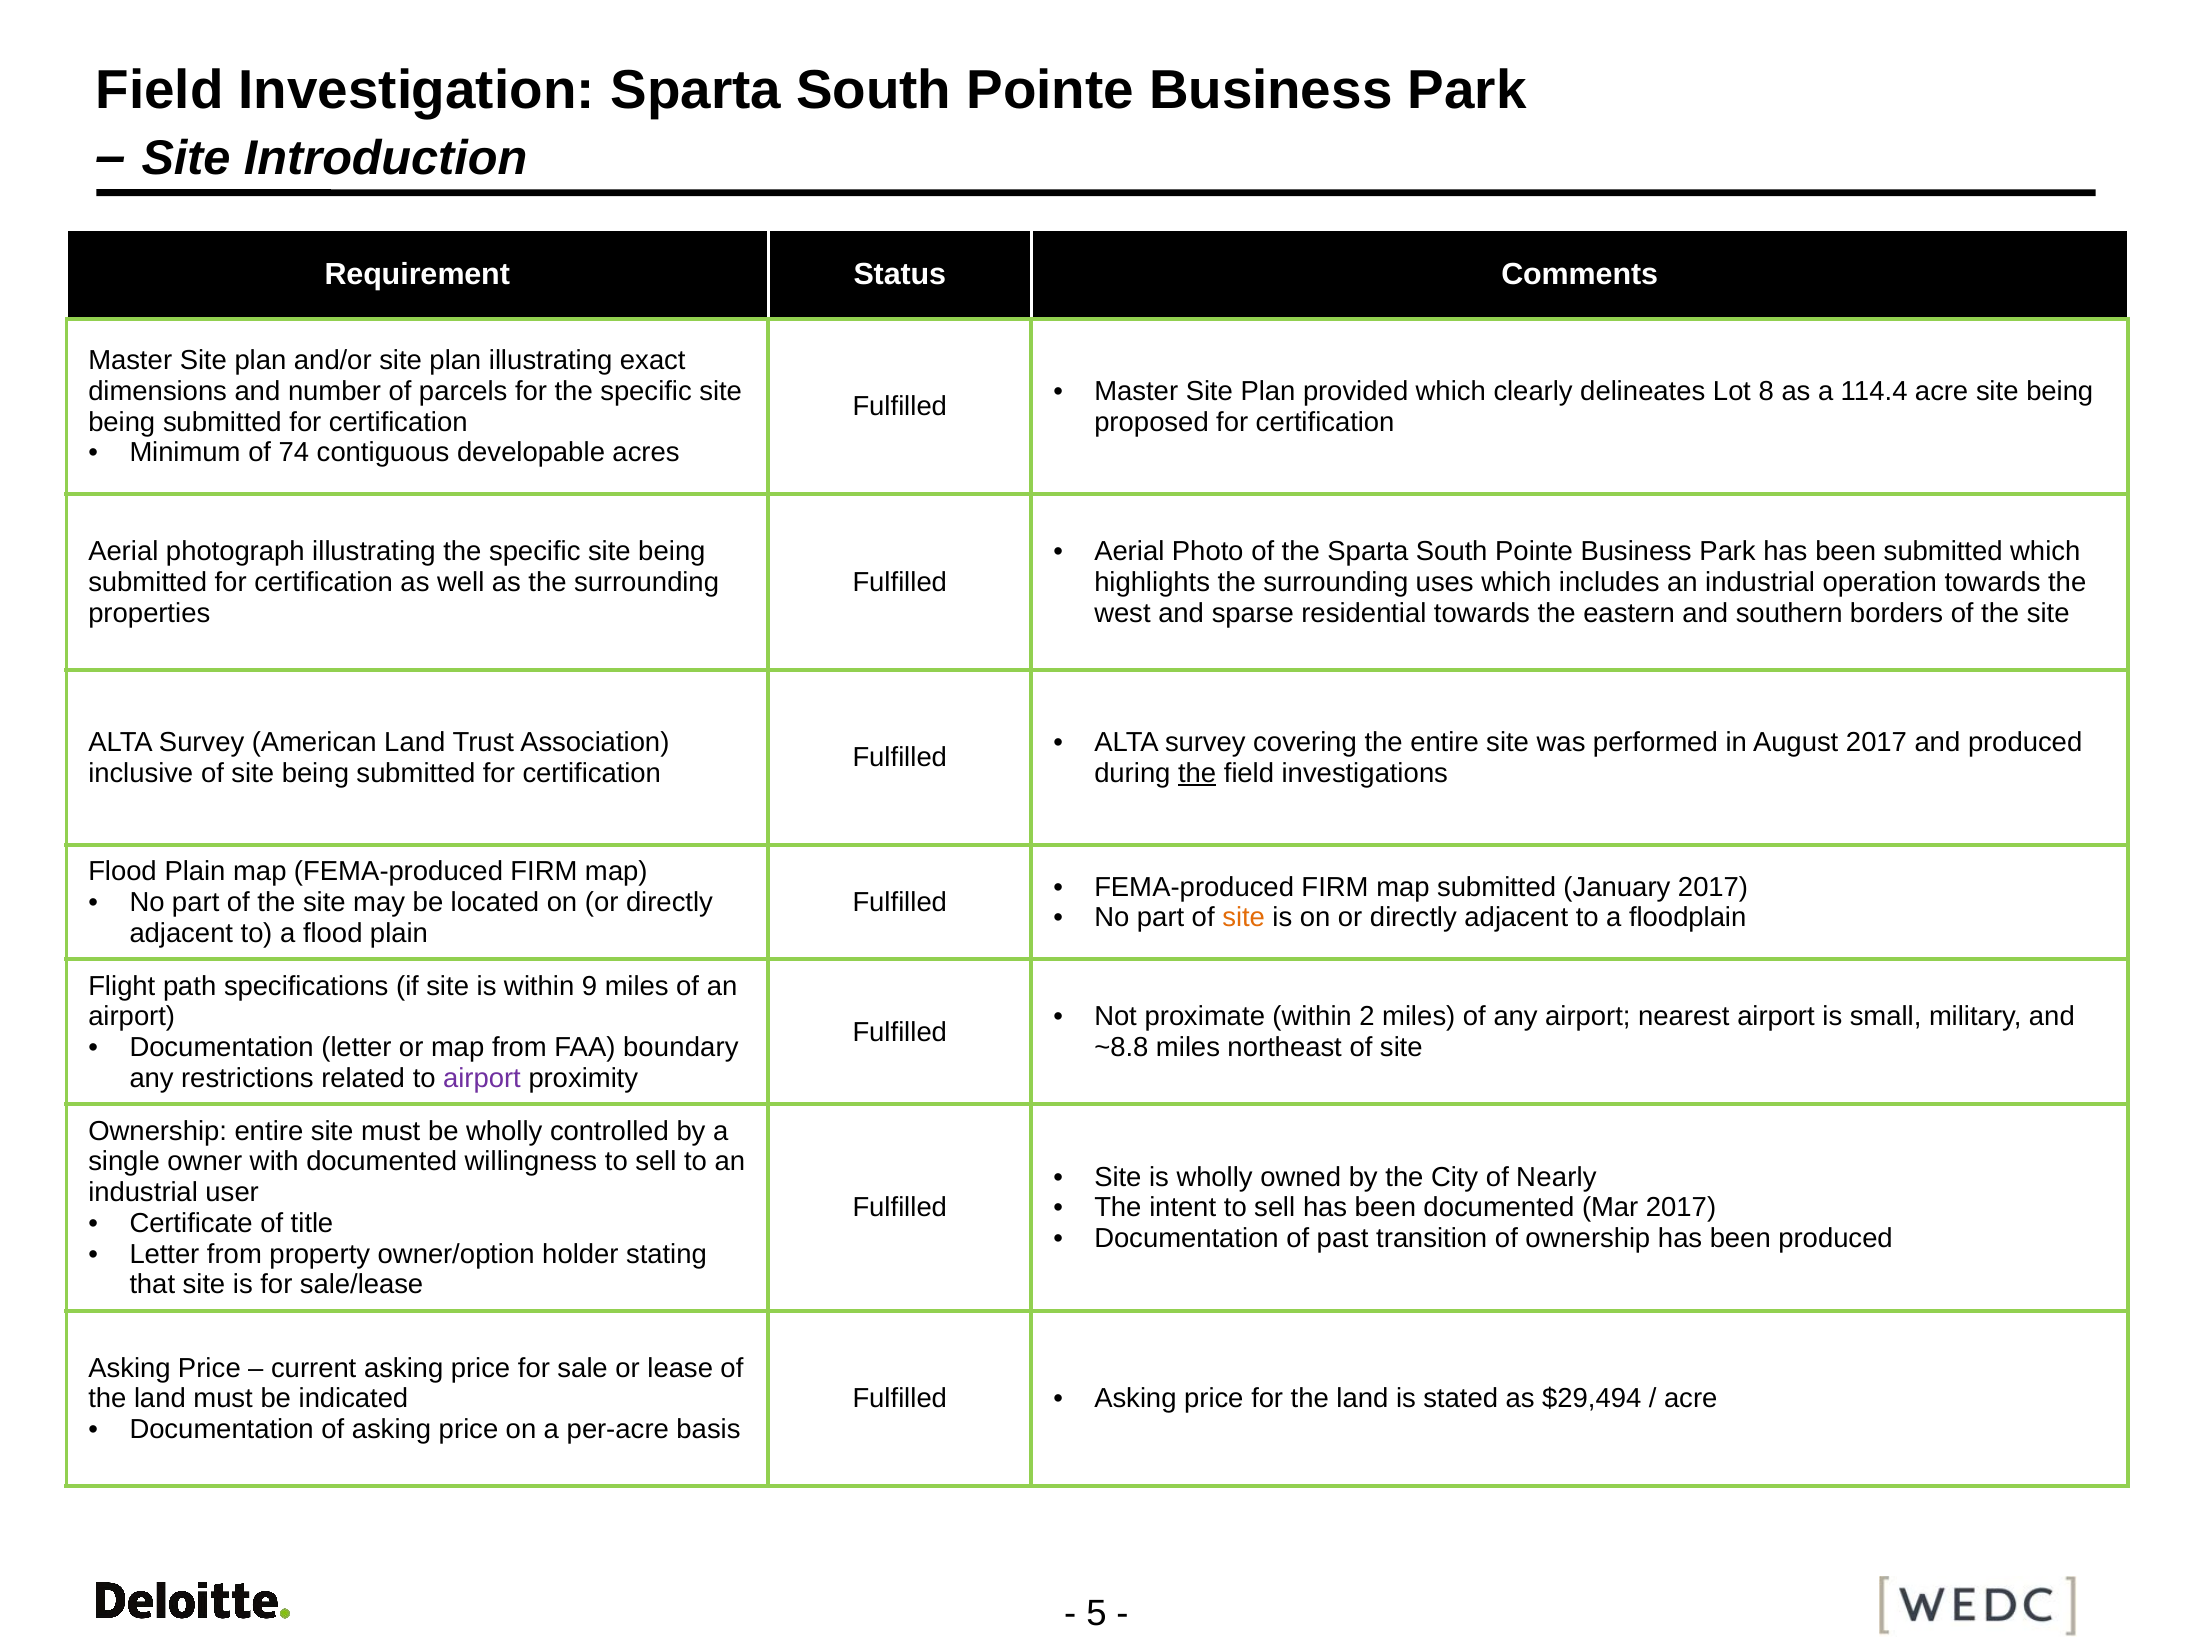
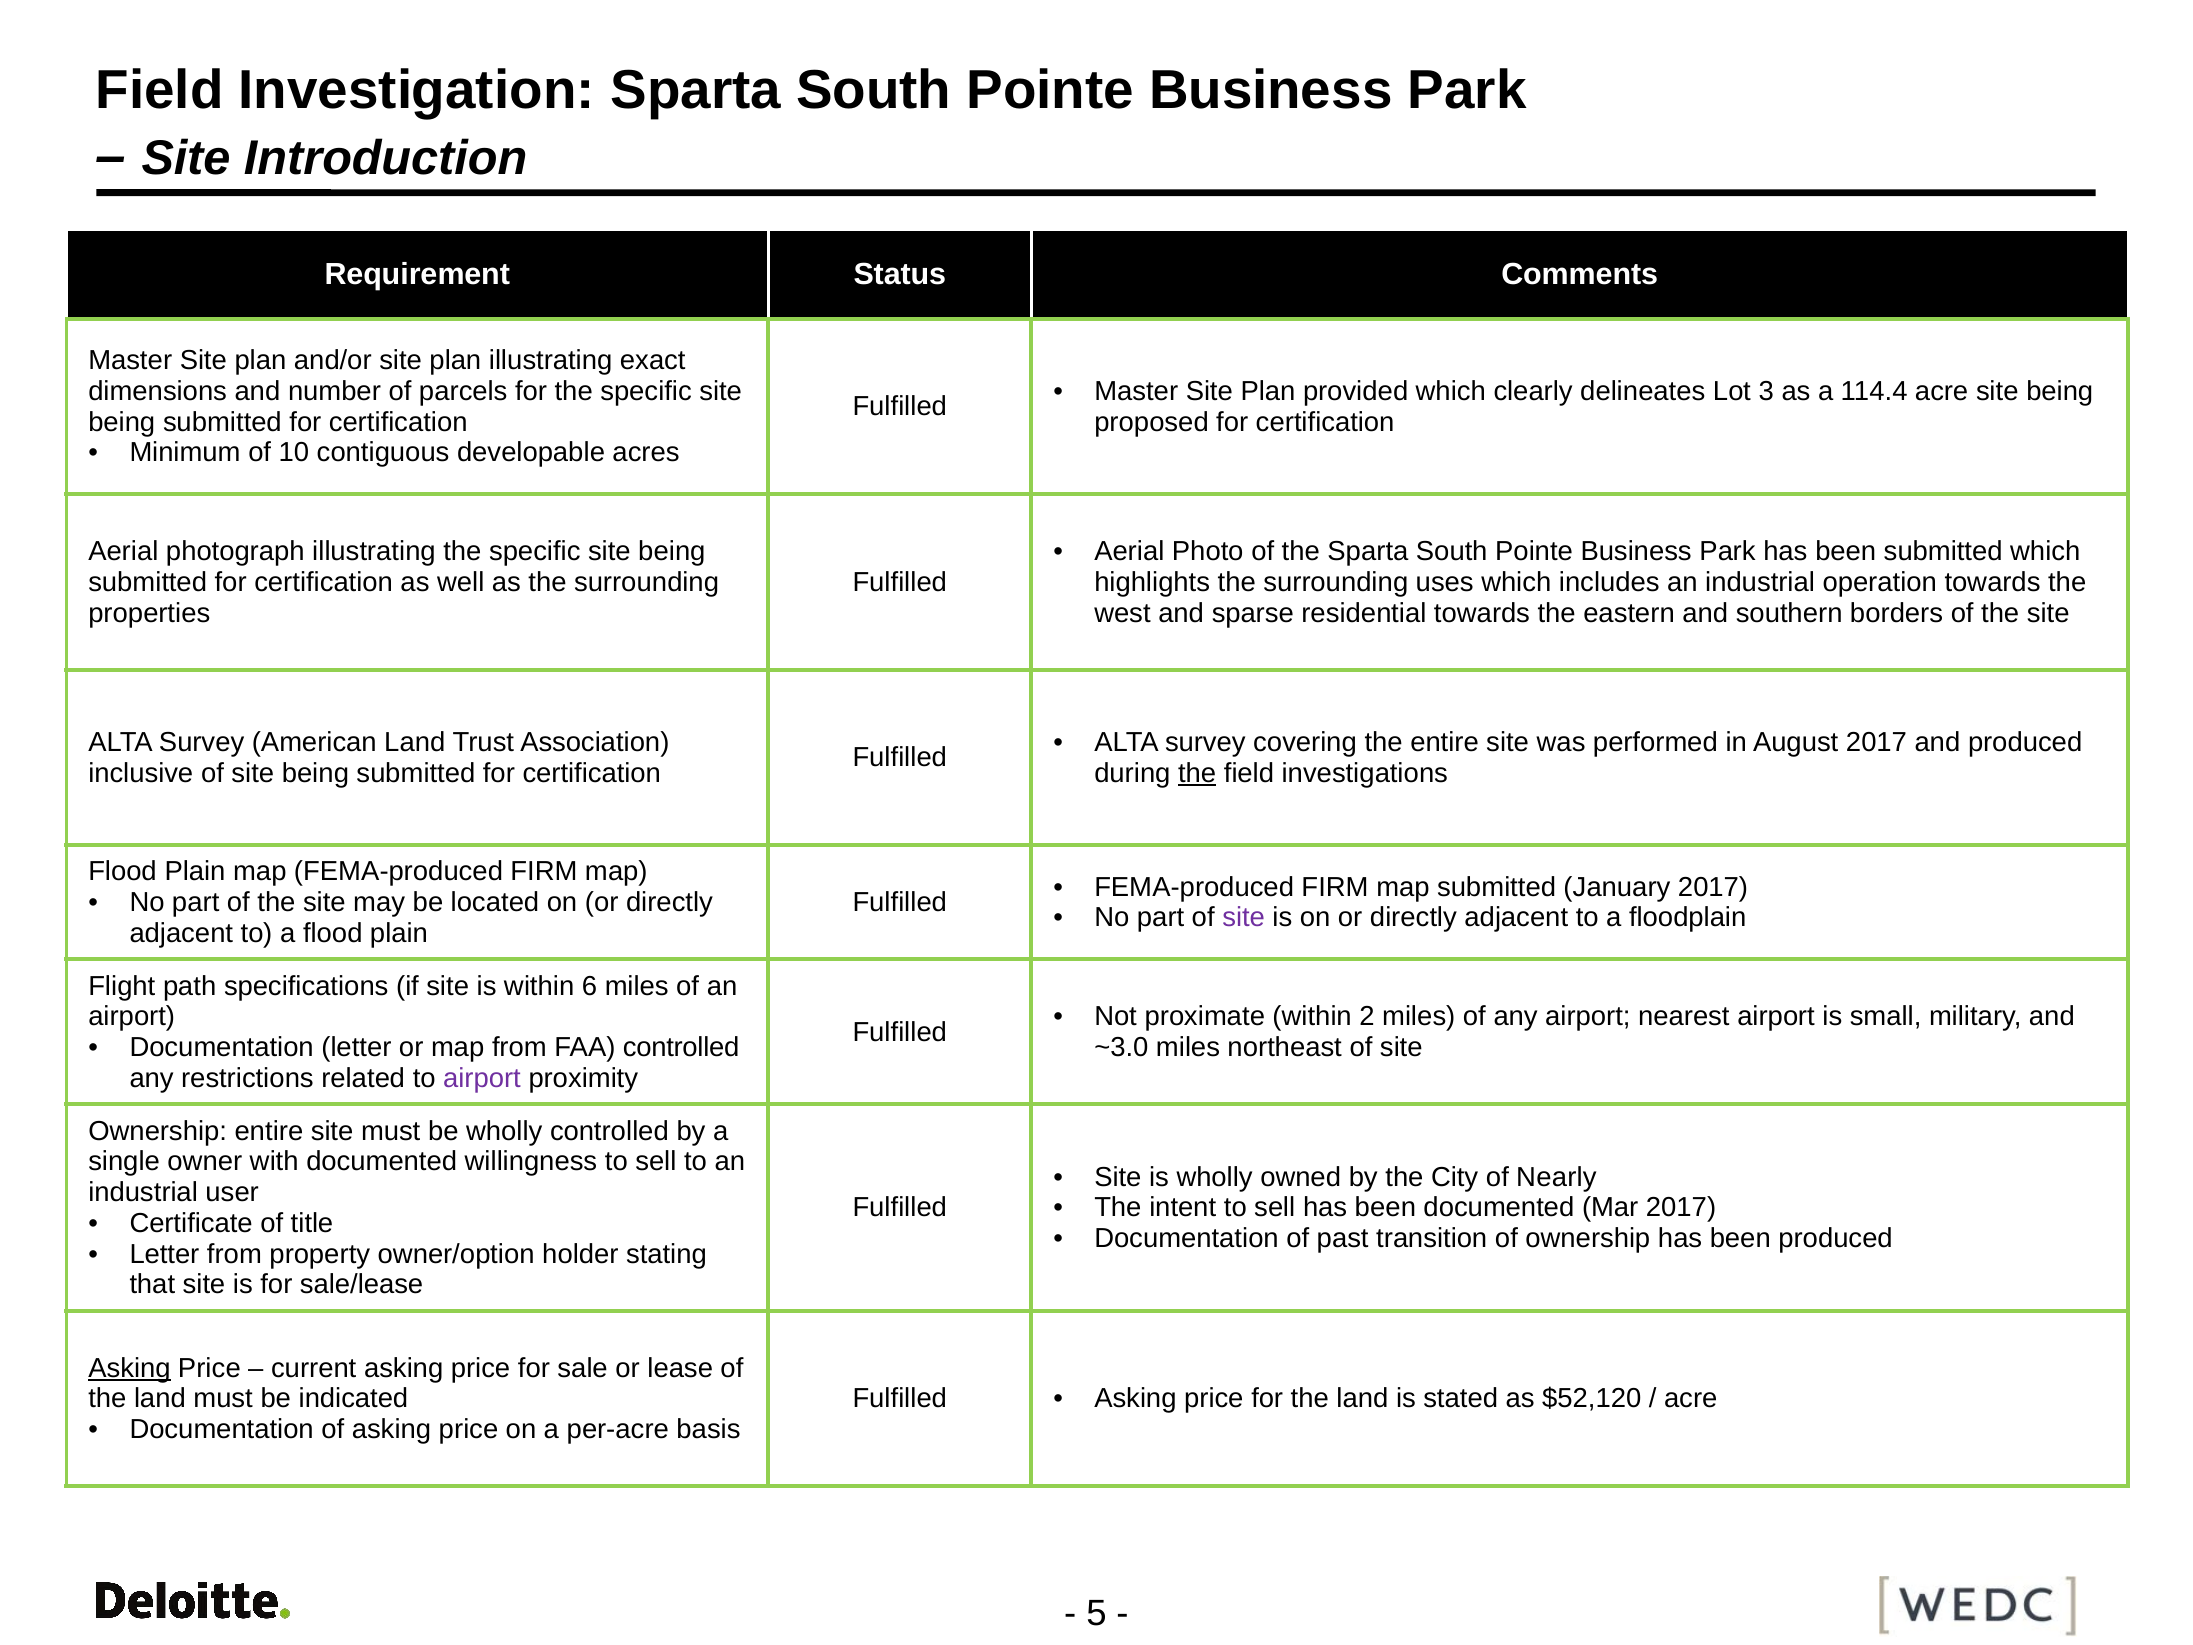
8: 8 -> 3 (1766, 391)
74: 74 -> 10 (294, 453)
site colour: orange -> purple (1244, 918)
9: 9 -> 6 (589, 986)
FAA boundary: boundary -> controlled (681, 1047)
~8.8: ~8.8 -> ~3.0 (1121, 1047)
Asking underline: none -> present (130, 1368)
$29,494: $29,494 -> $52,120 (1592, 1399)
